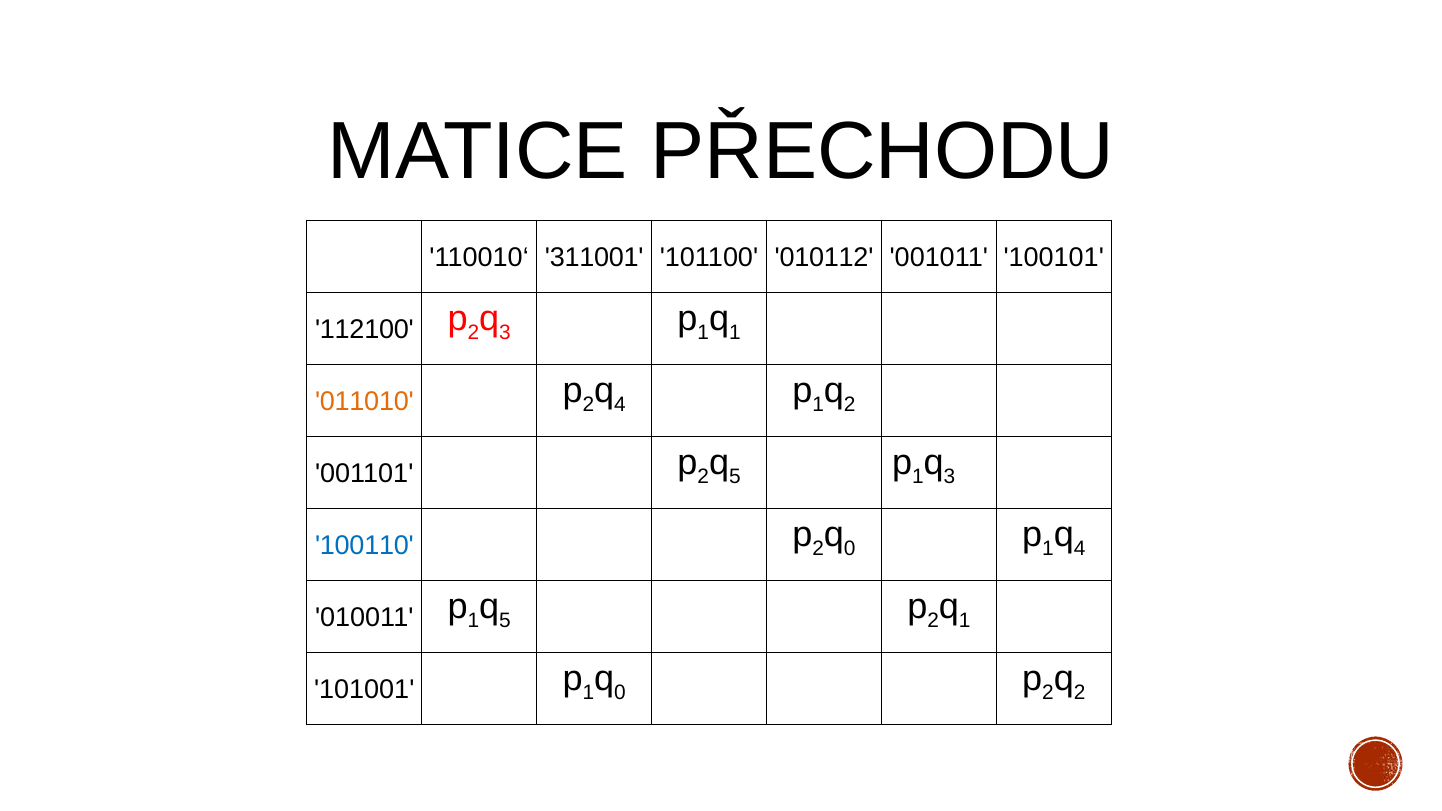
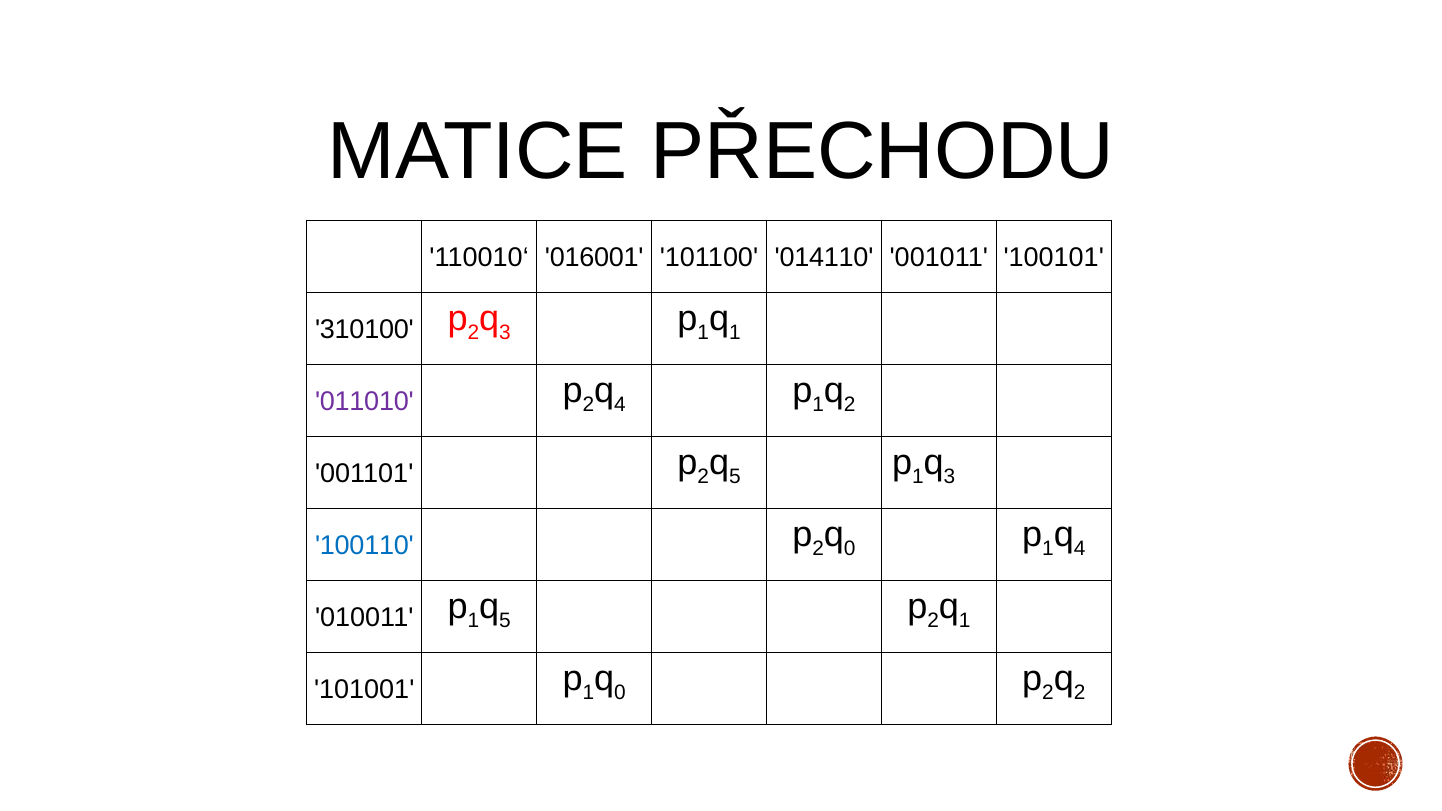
311001: 311001 -> 016001 (594, 257)
010112: 010112 -> 014110 (824, 257)
112100: 112100 -> 310100 (364, 329)
011010 colour: orange -> purple (364, 401)
